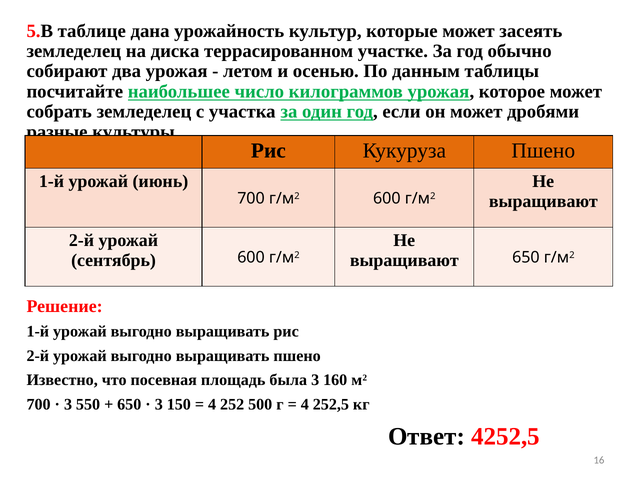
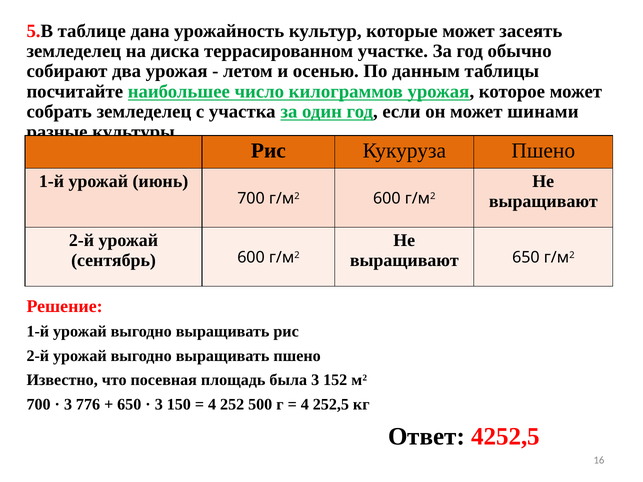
дробями: дробями -> шинами (543, 112)
160: 160 -> 152 (335, 380)
550: 550 -> 776 (88, 405)
